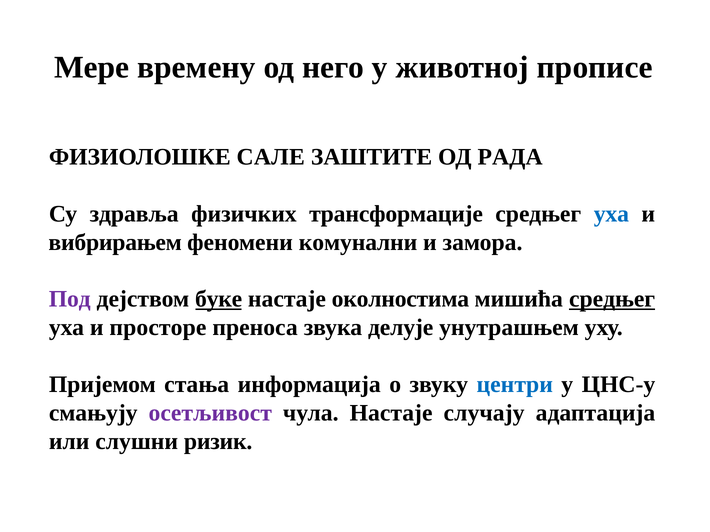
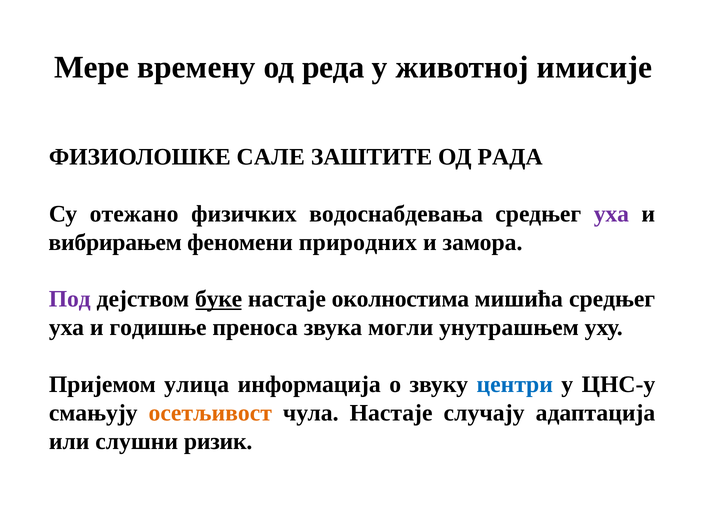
него: него -> реда (333, 67)
прописе: прописе -> имисије (595, 67)
здравља: здравља -> отежано (134, 214)
трансформације: трансформације -> водоснабдевања (396, 214)
уха colour: blue -> purple (611, 214)
комунални: комунални -> природних (358, 242)
средњег underline: present -> none (612, 299)
просторе: просторе -> годишње (158, 328)
делује: делује -> могли (401, 328)
стања: стања -> улица (197, 385)
осетљивост colour: purple -> orange (210, 413)
